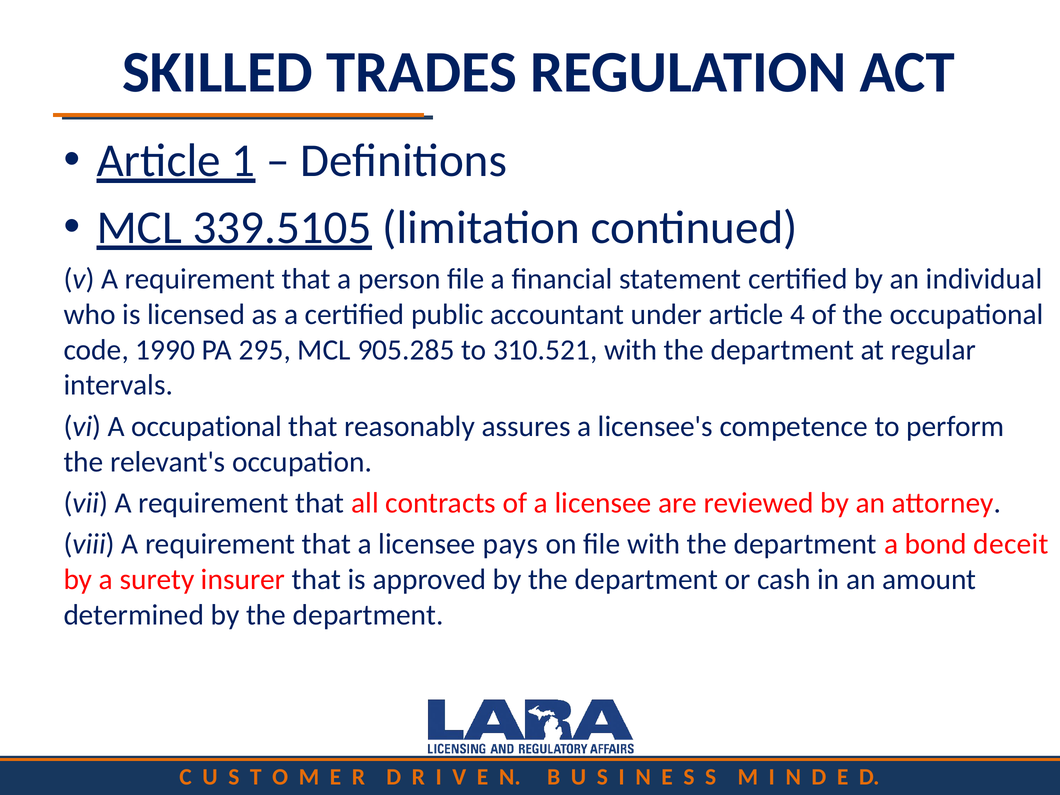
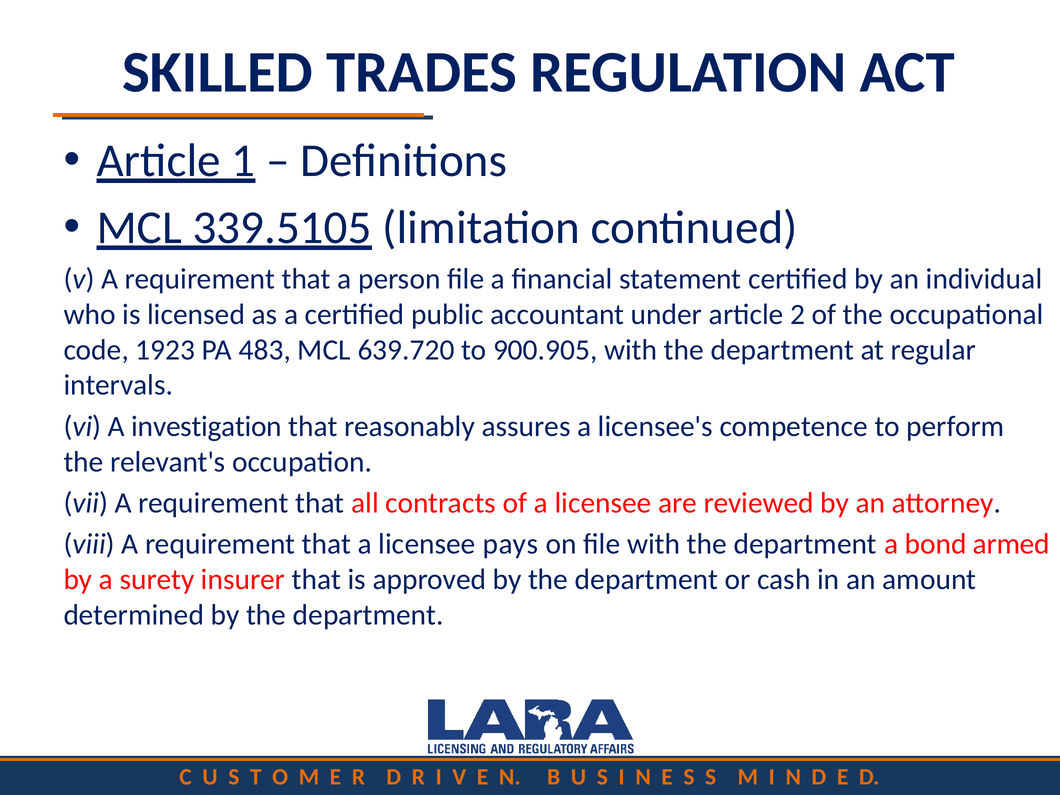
4: 4 -> 2 (798, 315)
1990: 1990 -> 1923 (165, 350)
295: 295 -> 483 (265, 350)
905.285: 905.285 -> 639.720 (406, 350)
310.521: 310.521 -> 900.905 (545, 350)
A occupational: occupational -> investigation (207, 426)
deceit: deceit -> armed (1011, 544)
